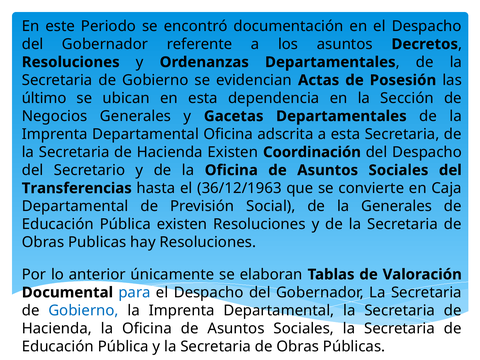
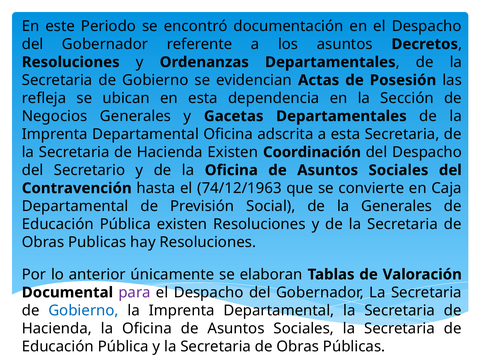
último: último -> refleja (44, 98)
Transferencias: Transferencias -> Contravención (77, 188)
36/12/1963: 36/12/1963 -> 74/12/1963 (239, 188)
para colour: blue -> purple (135, 292)
